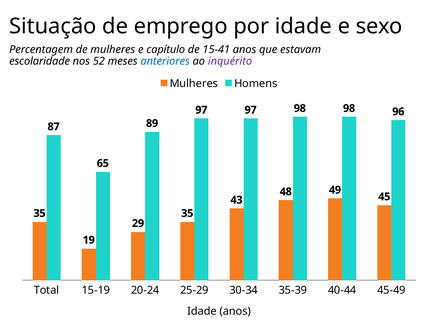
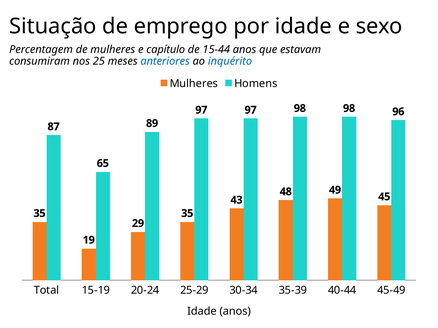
15-41: 15-41 -> 15-44 (216, 50)
escolaridade: escolaridade -> consumiram (40, 61)
52: 52 -> 25 (99, 61)
inquérito colour: purple -> blue (230, 61)
